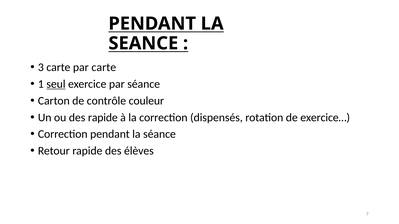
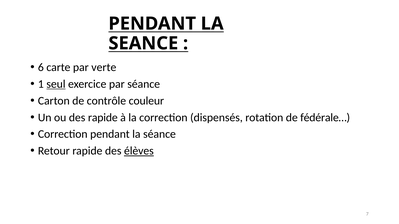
3: 3 -> 6 (41, 67)
par carte: carte -> verte (104, 67)
exercice…: exercice… -> fédérale… (325, 118)
élèves underline: none -> present (139, 151)
